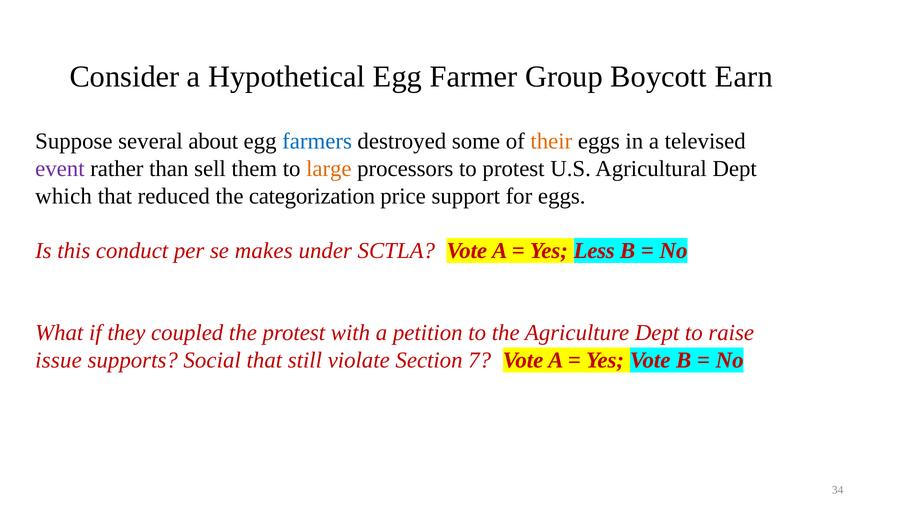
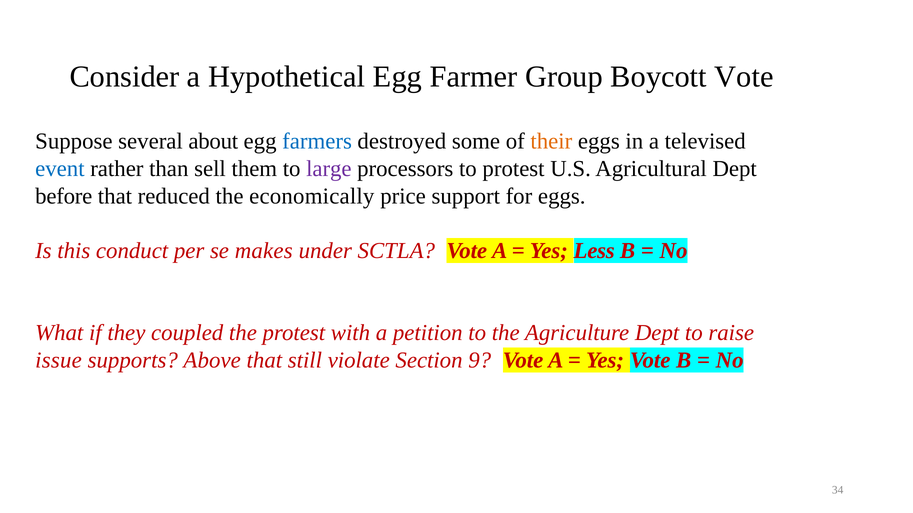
Boycott Earn: Earn -> Vote (744, 77)
event colour: purple -> blue (60, 169)
large colour: orange -> purple (329, 169)
which: which -> before (64, 196)
categorization: categorization -> economically (312, 196)
Social: Social -> Above (212, 361)
7: 7 -> 9 (480, 361)
